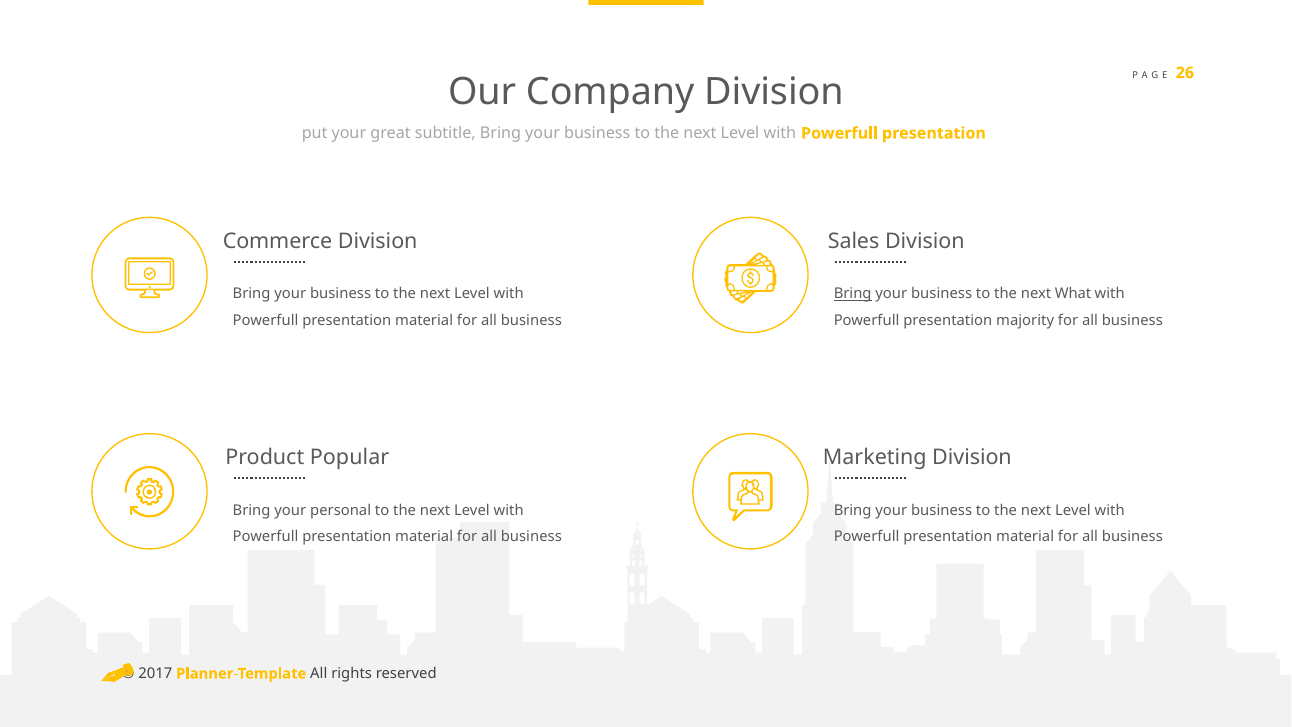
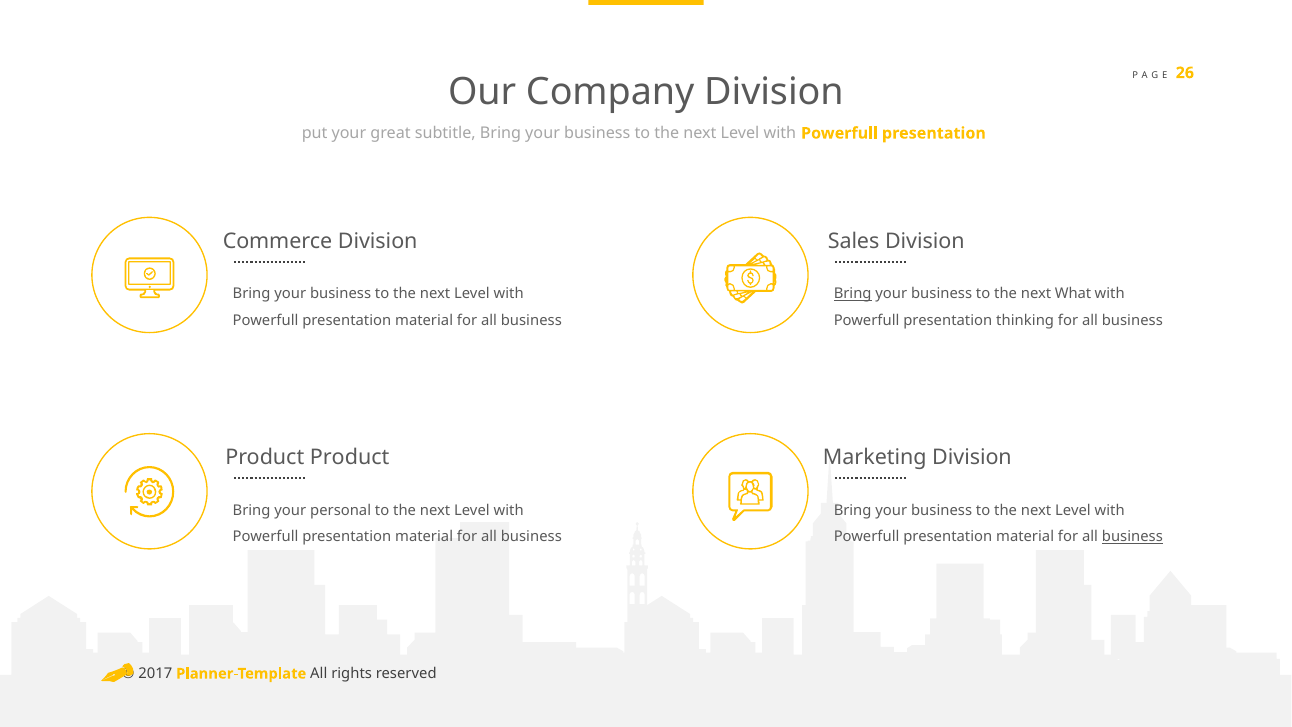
majority: majority -> thinking (1025, 321)
Product Popular: Popular -> Product (350, 457)
business underline: none -> present (1132, 537)
